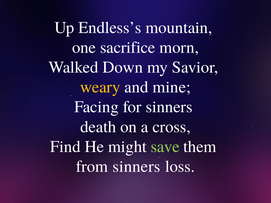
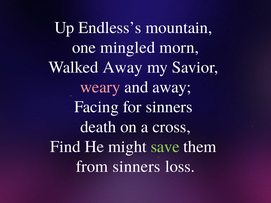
sacrifice: sacrifice -> mingled (128, 47)
Walked Down: Down -> Away (123, 67)
weary colour: yellow -> pink (100, 87)
and mine: mine -> away (172, 87)
